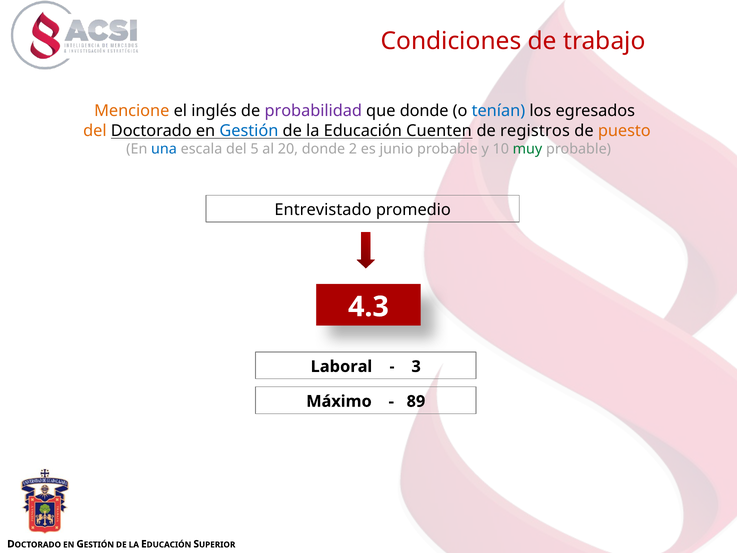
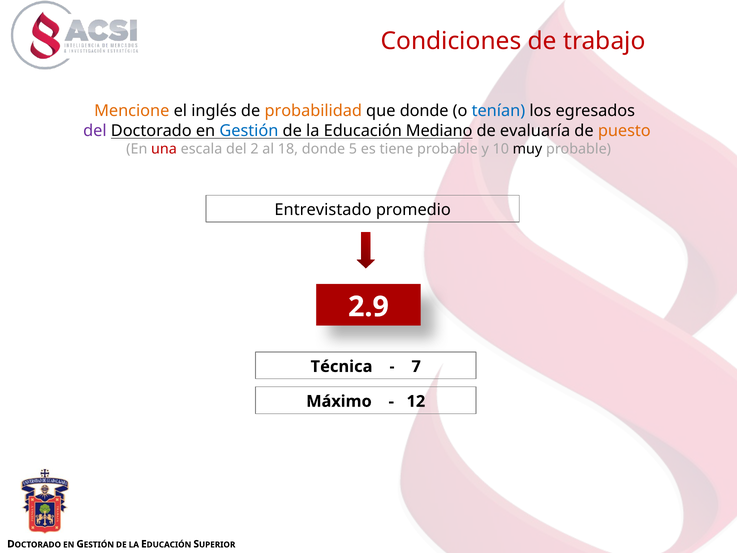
probabilidad colour: purple -> orange (313, 111)
del colour: orange -> purple (95, 131)
Cuenten: Cuenten -> Mediano (439, 131)
registros: registros -> evaluaría (535, 131)
una colour: blue -> red (164, 149)
5: 5 -> 2 (255, 149)
20: 20 -> 18 (288, 149)
2: 2 -> 5 (353, 149)
junio: junio -> tiene (396, 149)
muy colour: green -> black (527, 149)
4.3: 4.3 -> 2.9 (368, 307)
Laboral: Laboral -> Técnica (342, 366)
3: 3 -> 7 (416, 366)
89: 89 -> 12 (416, 401)
